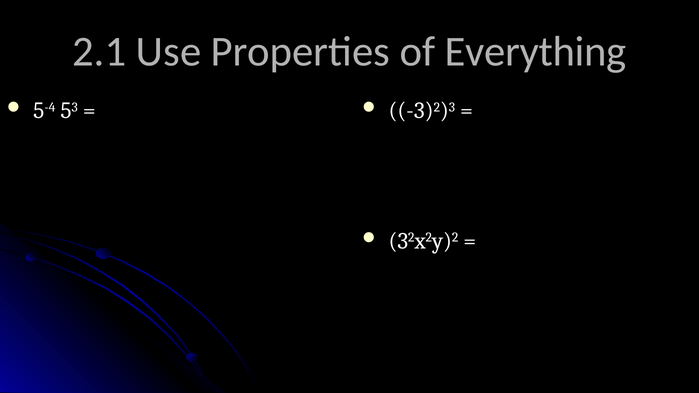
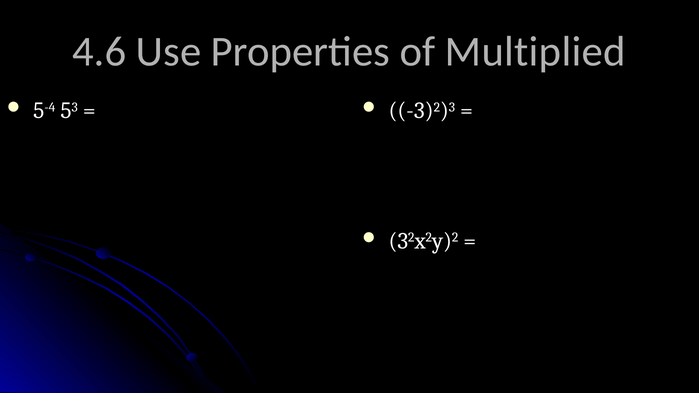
2.1: 2.1 -> 4.6 (99, 52)
Everything: Everything -> Multiplied (535, 52)
